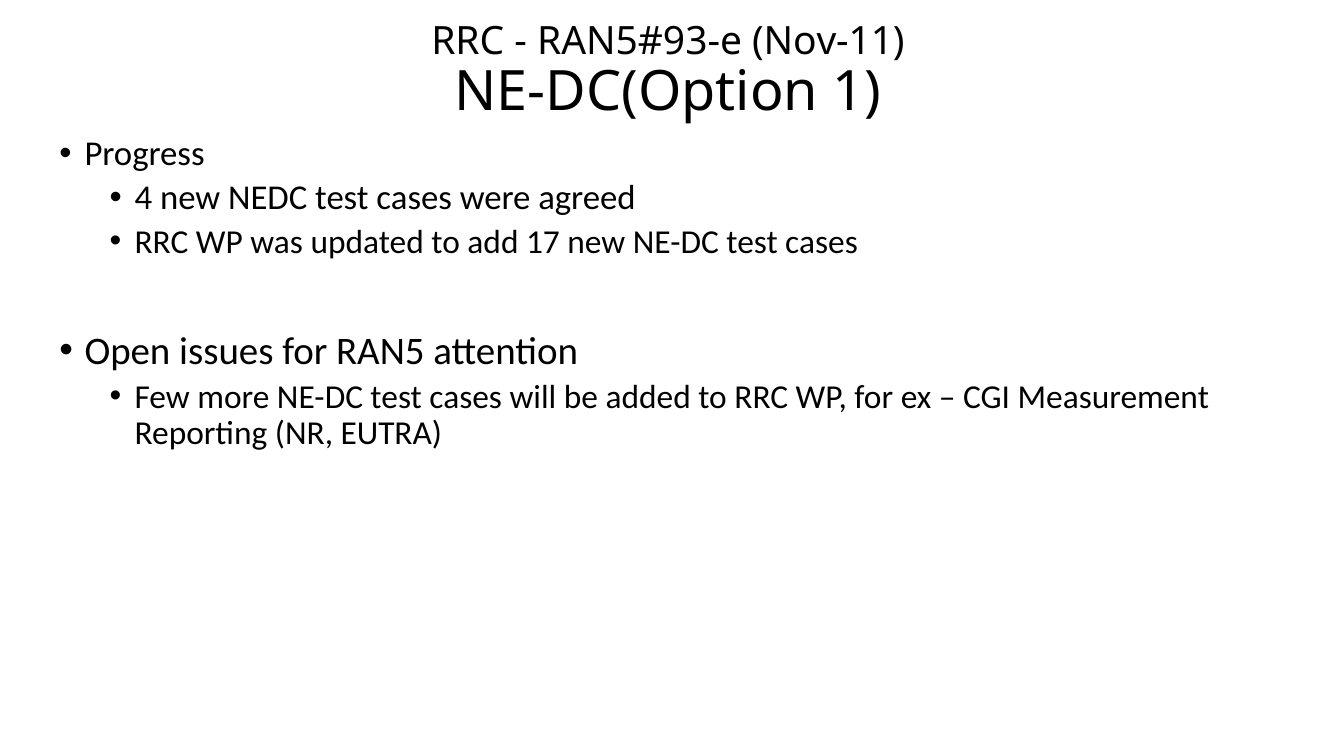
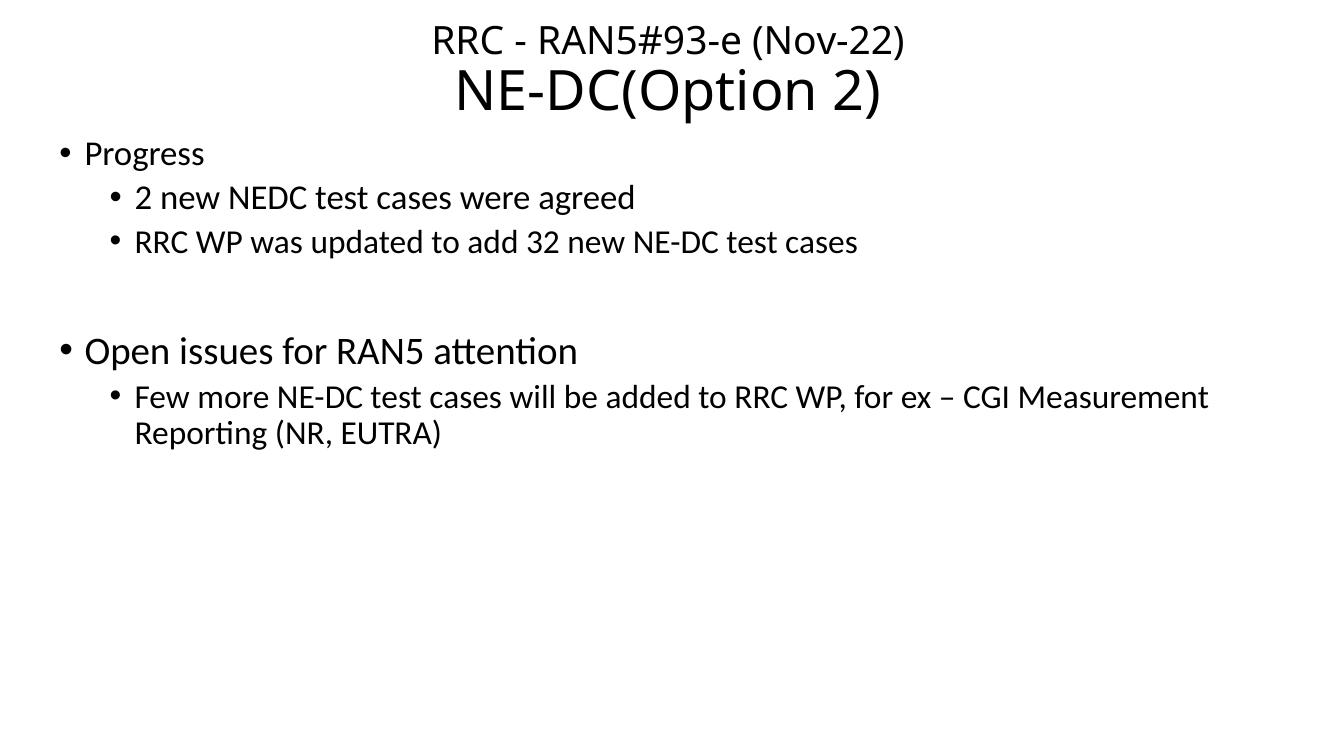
Nov-11: Nov-11 -> Nov-22 (828, 41)
NE-DC(Option 1: 1 -> 2 (857, 92)
4: 4 -> 2 (143, 198)
17: 17 -> 32 (543, 242)
